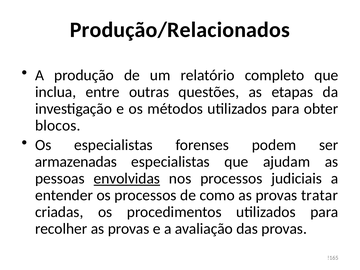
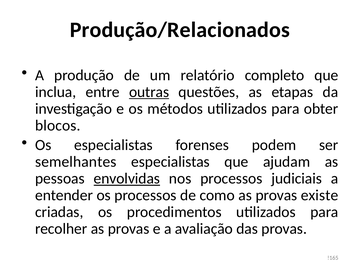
outras underline: none -> present (149, 92)
armazenadas: armazenadas -> semelhantes (76, 162)
tratar: tratar -> existe (320, 195)
